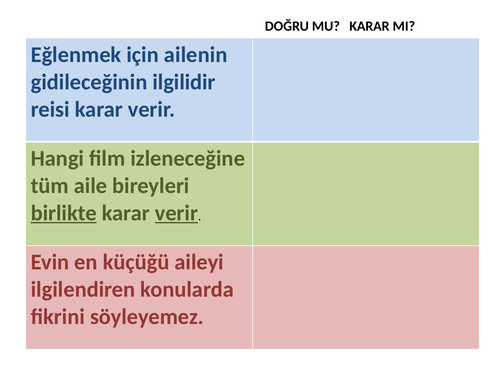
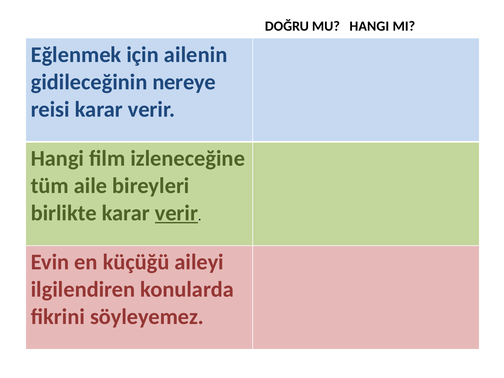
MU KARAR: KARAR -> HANGI (369, 26)
ilgilidir: ilgilidir -> nereye (184, 82)
birlikte underline: present -> none (64, 213)
